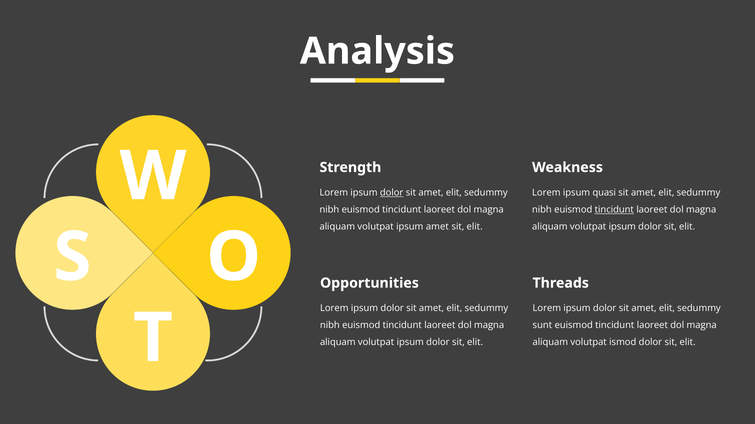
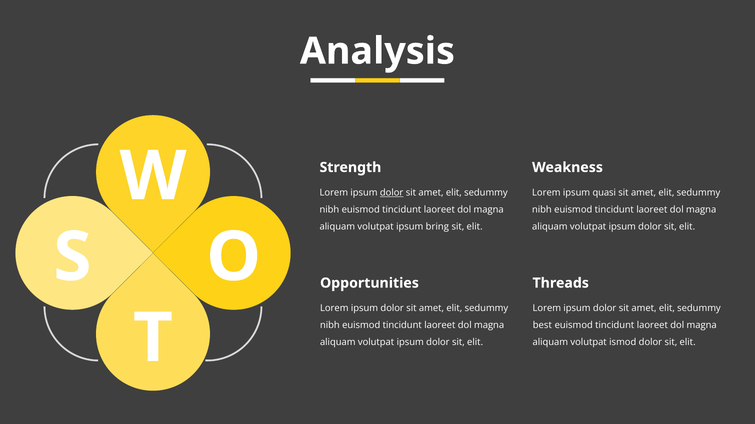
tincidunt underline: present -> none (614, 210)
ipsum amet: amet -> bring (437, 227)
sunt: sunt -> best (542, 326)
